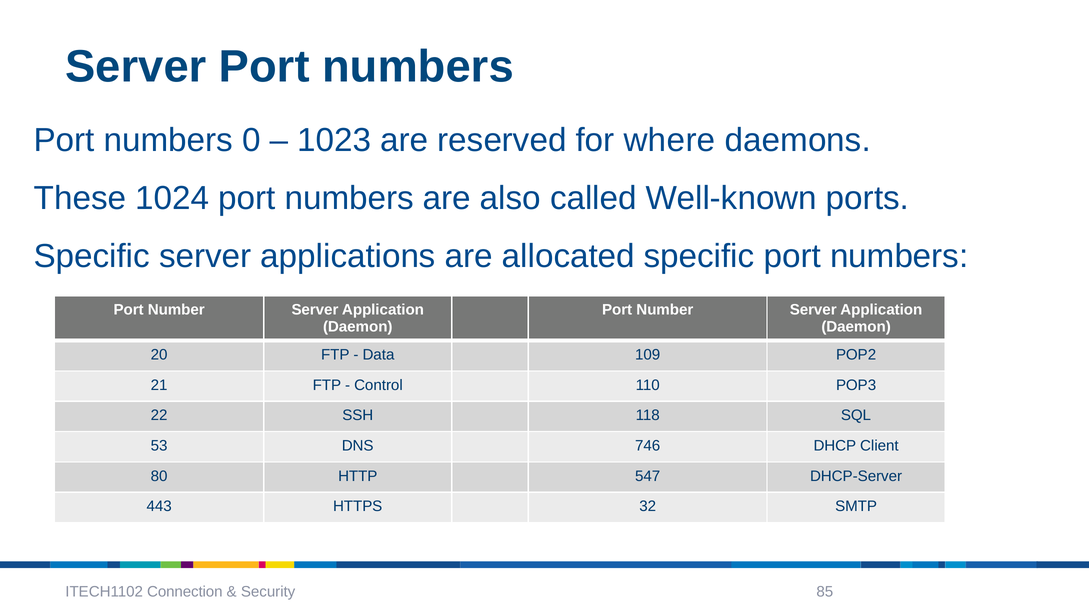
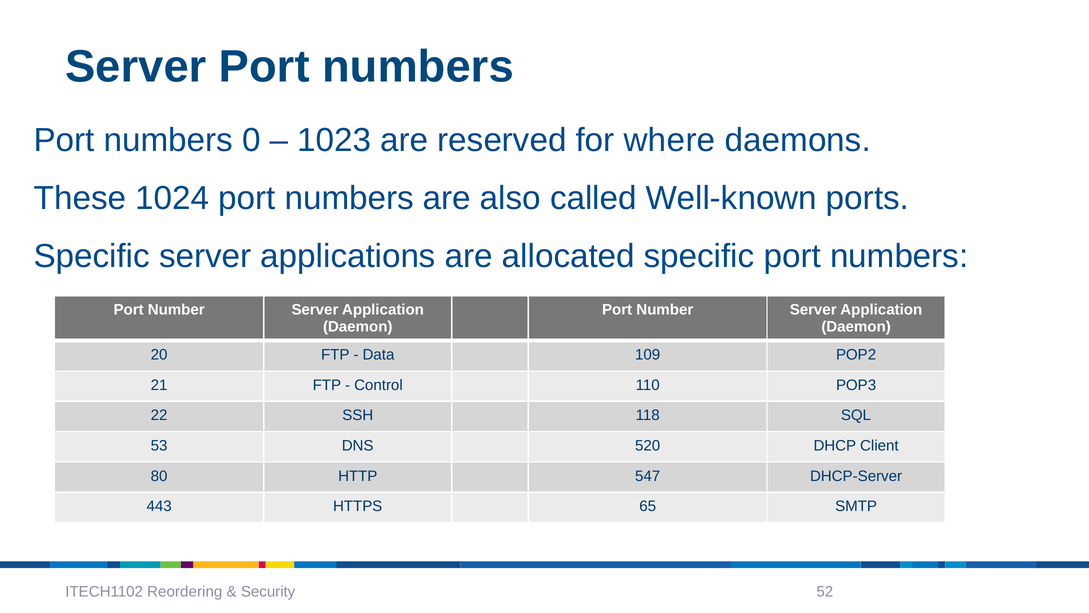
746: 746 -> 520 (648, 445)
32: 32 -> 65 (648, 506)
Connection: Connection -> Reordering (185, 591)
85: 85 -> 52 (825, 591)
